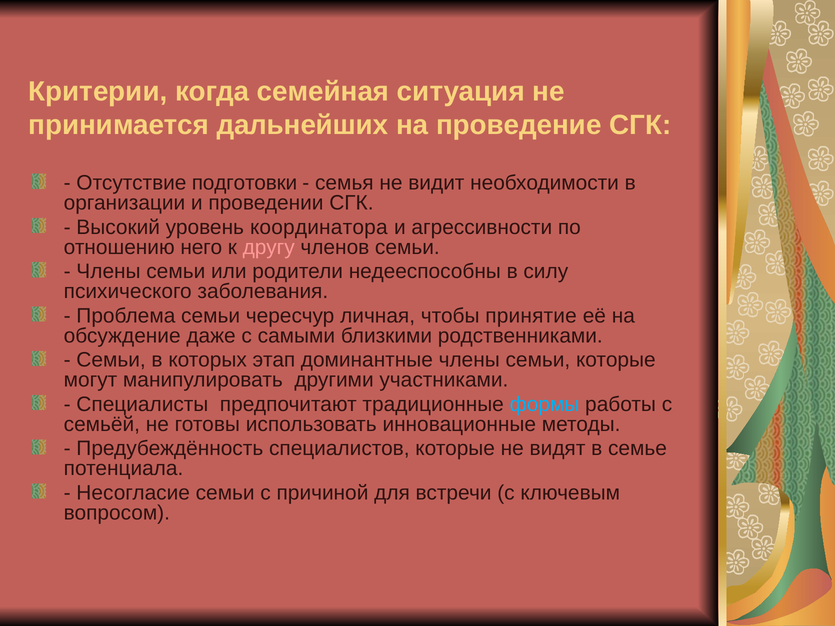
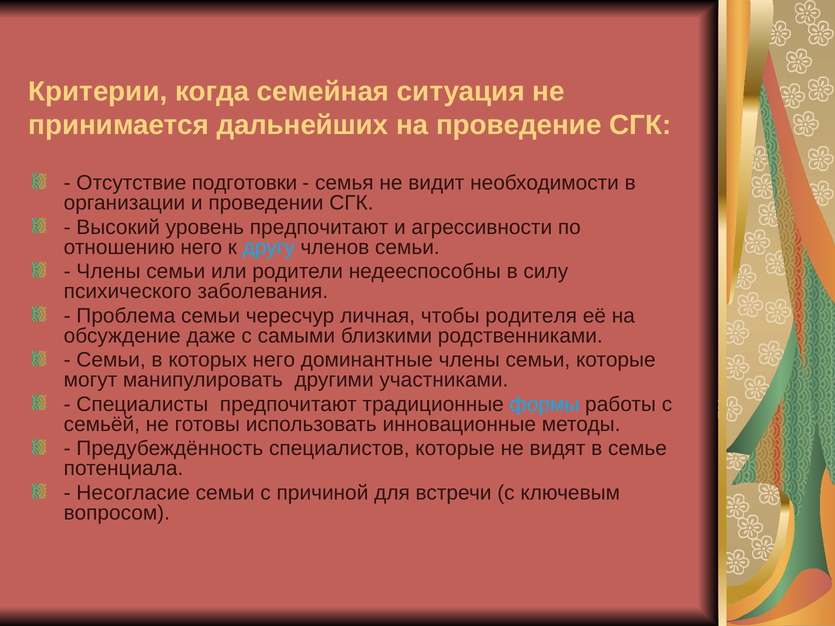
уровень координатора: координатора -> предпочитают (319, 227)
другу colour: pink -> light blue (269, 247)
принятие: принятие -> родителя (531, 316)
которых этап: этап -> него (274, 360)
